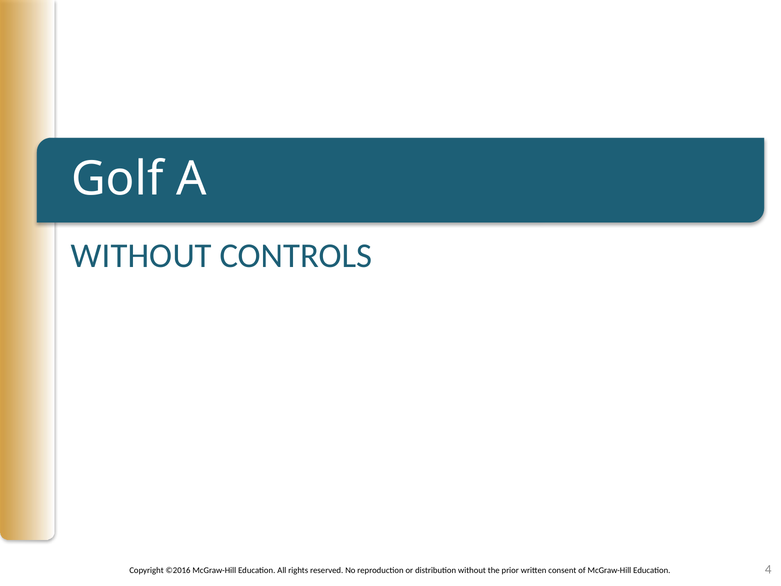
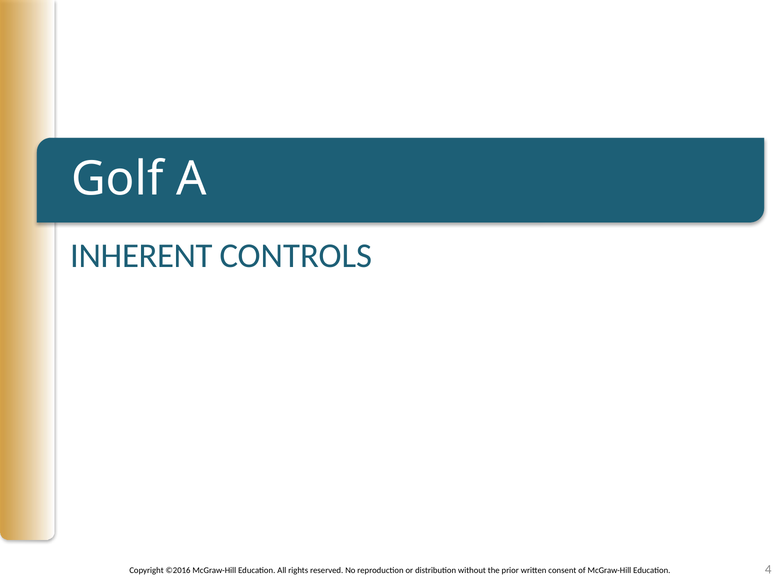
WITHOUT: WITHOUT -> INHERENT (142, 256)
